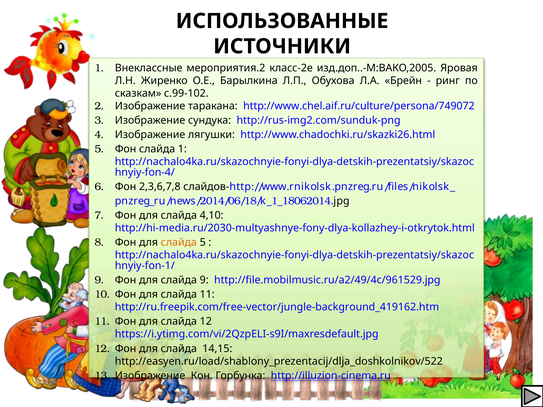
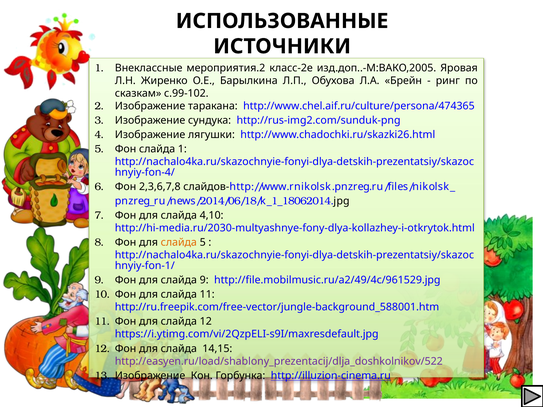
http://www.chel.aif.ru/culture/persona/749072: http://www.chel.aif.ru/culture/persona/749072 -> http://www.chel.aif.ru/culture/persona/474365 (359, 106)
http://ru.freepik.com/free-vector/jungle-background_419162.htm: http://ru.freepik.com/free-vector/jungle-background_419162.htm -> http://ru.freepik.com/free-vector/jungle-background_588001.htm (277, 307)
http://easyen.ru/load/shablony_prezentacij/dlja_doshkolnikov/522 colour: black -> purple (279, 361)
